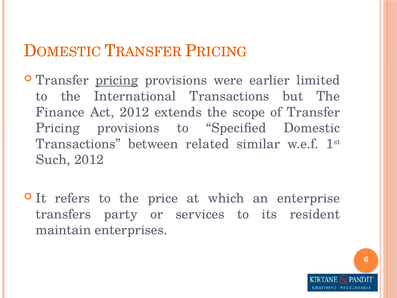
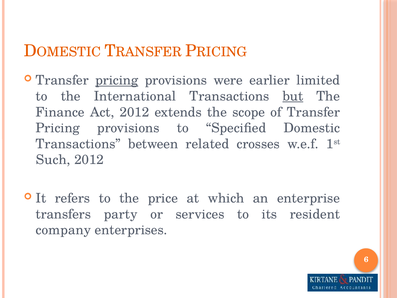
but underline: none -> present (293, 96)
similar: similar -> crosses (258, 144)
maintain: maintain -> company (63, 230)
